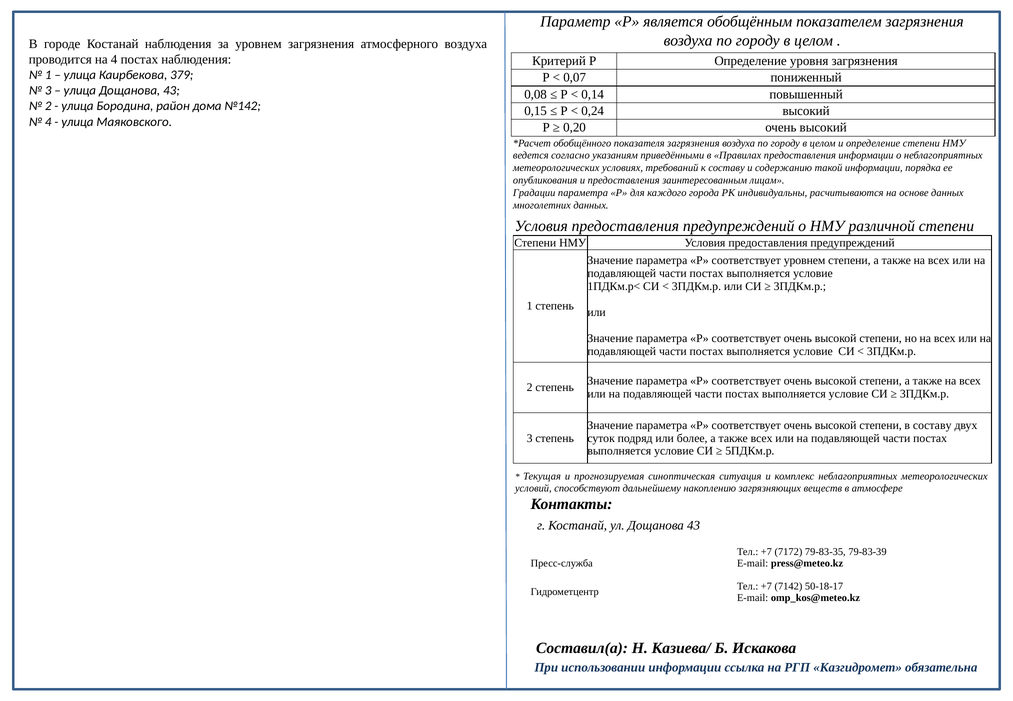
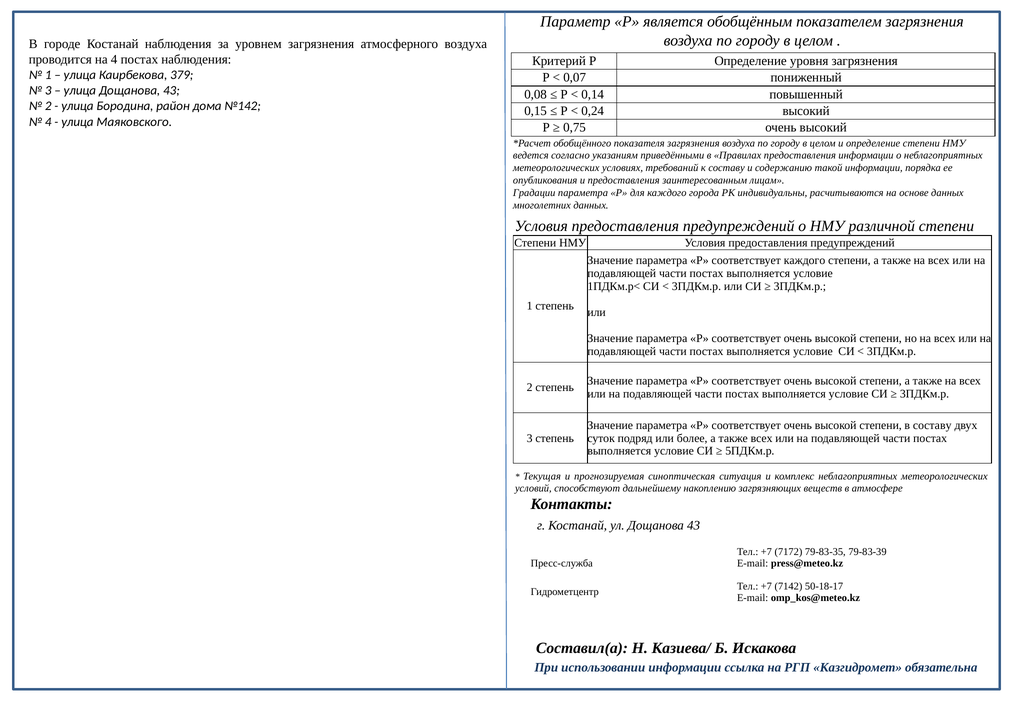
0,20: 0,20 -> 0,75 (575, 128)
соответствует уровнем: уровнем -> каждого (805, 261)
